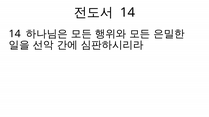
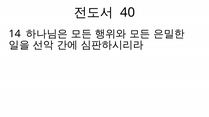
14: 14 -> 40 (128, 13)
